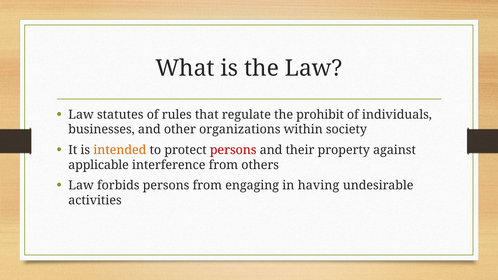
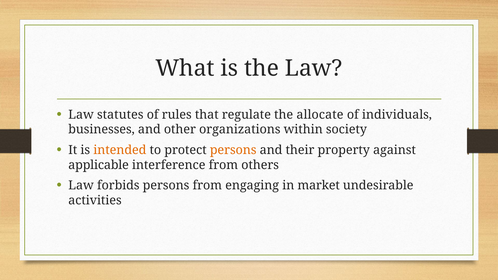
prohibit: prohibit -> allocate (320, 115)
persons colour: red -> orange (233, 150)
having: having -> market (319, 186)
